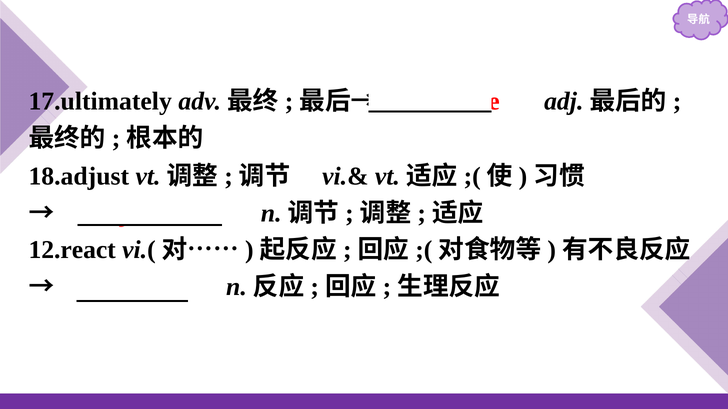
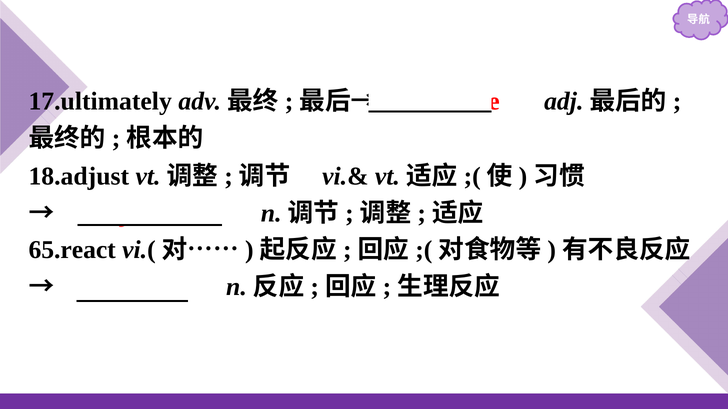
12.react: 12.react -> 65.react (72, 250)
